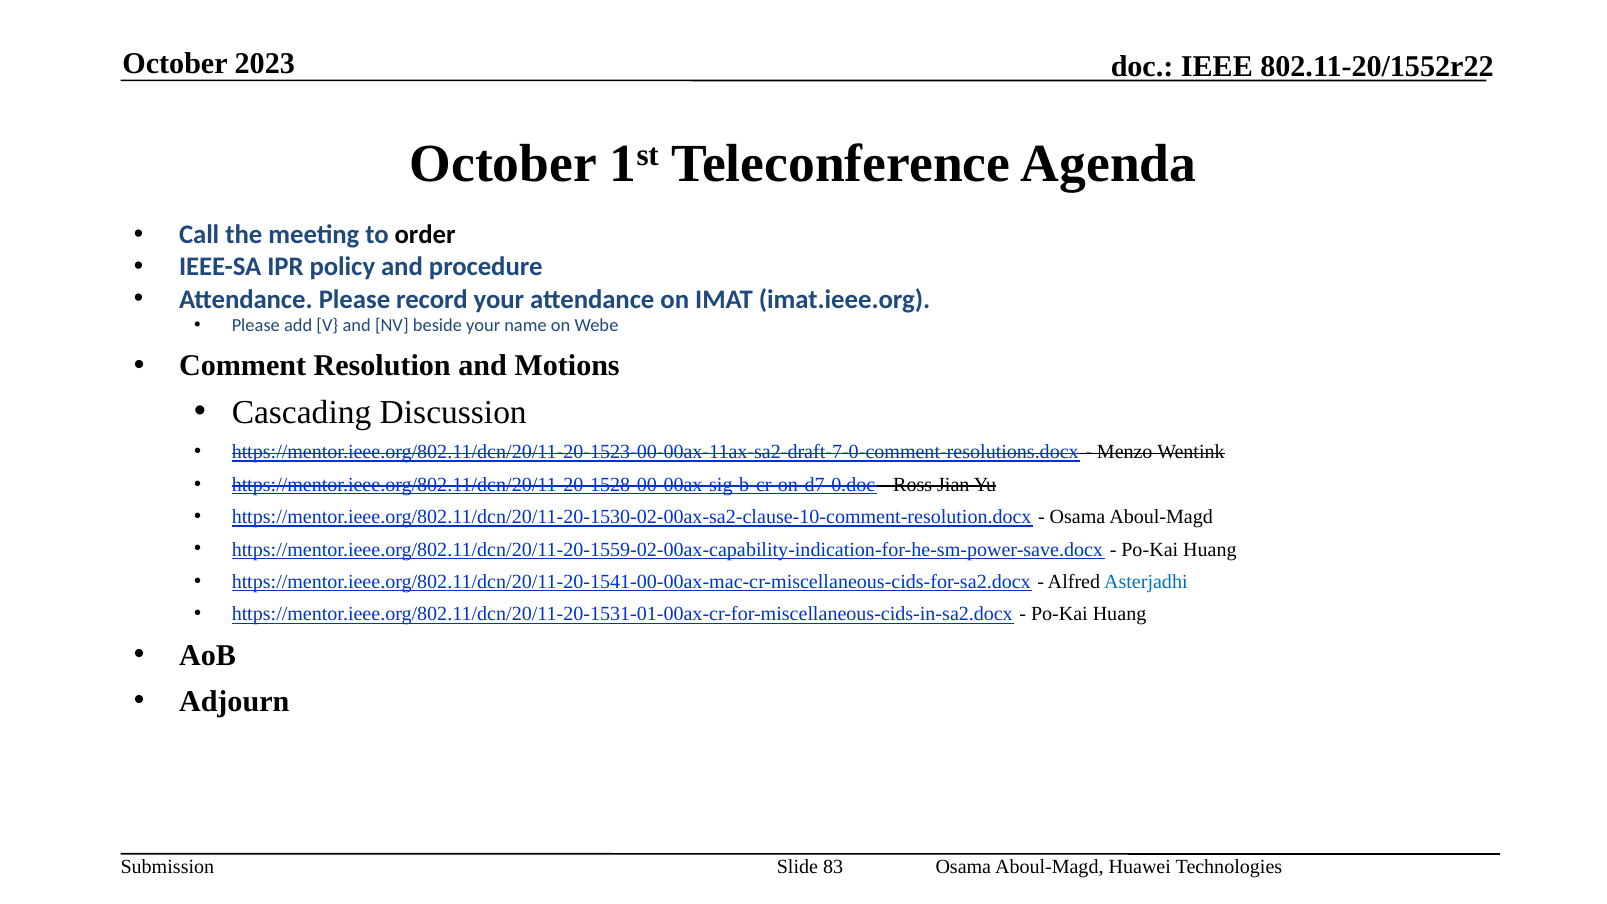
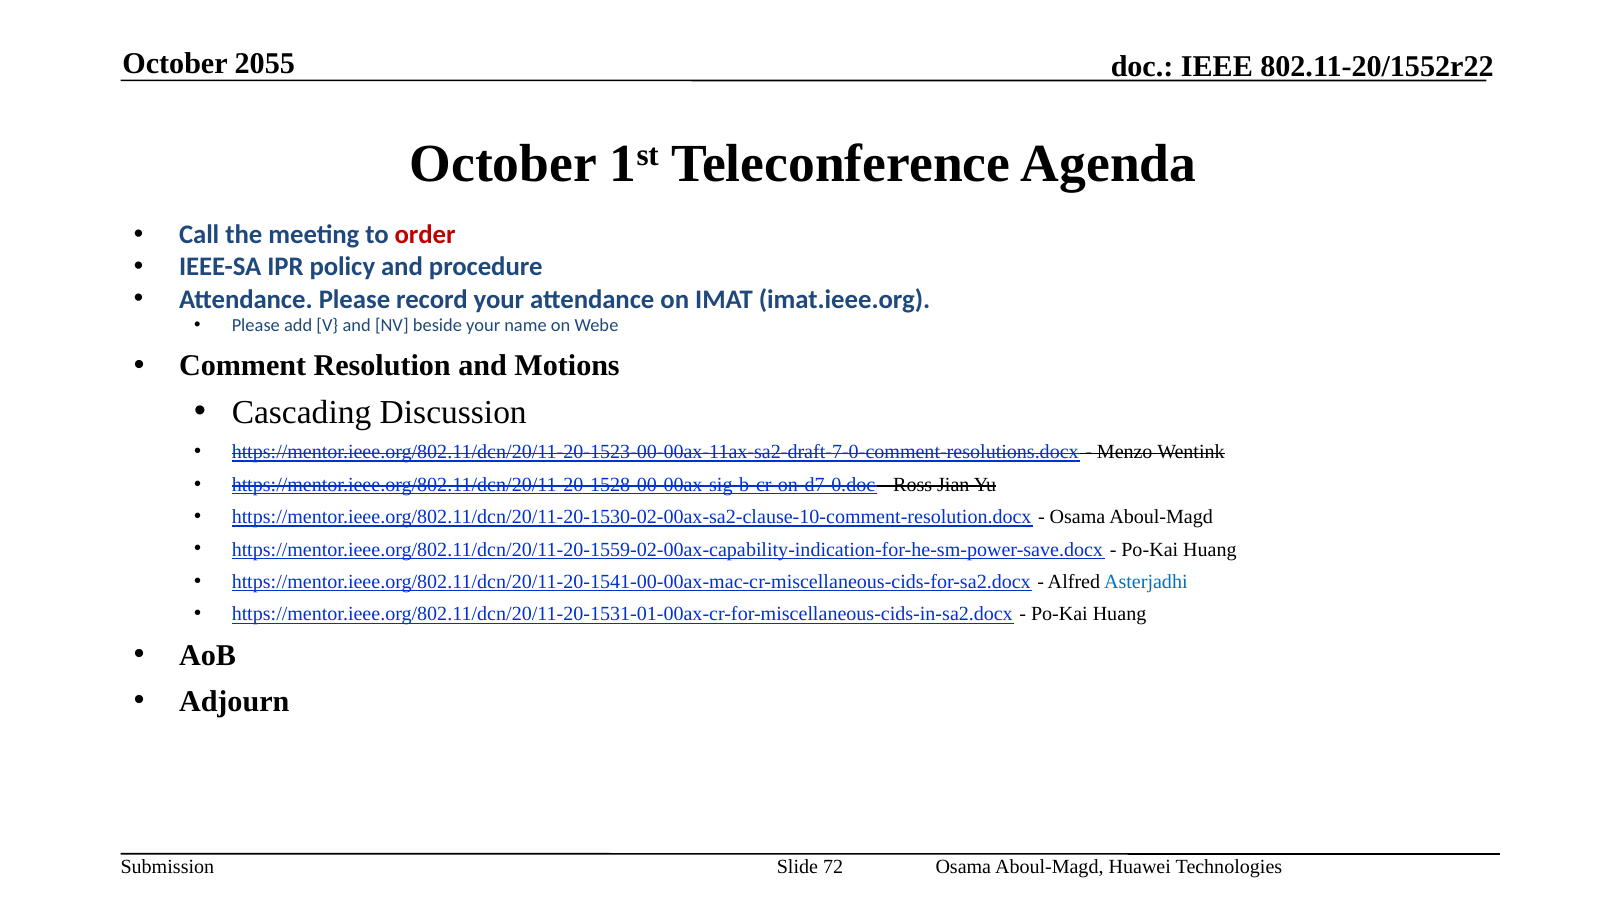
2023: 2023 -> 2055 (265, 64)
order colour: black -> red (425, 235)
83: 83 -> 72 (833, 867)
